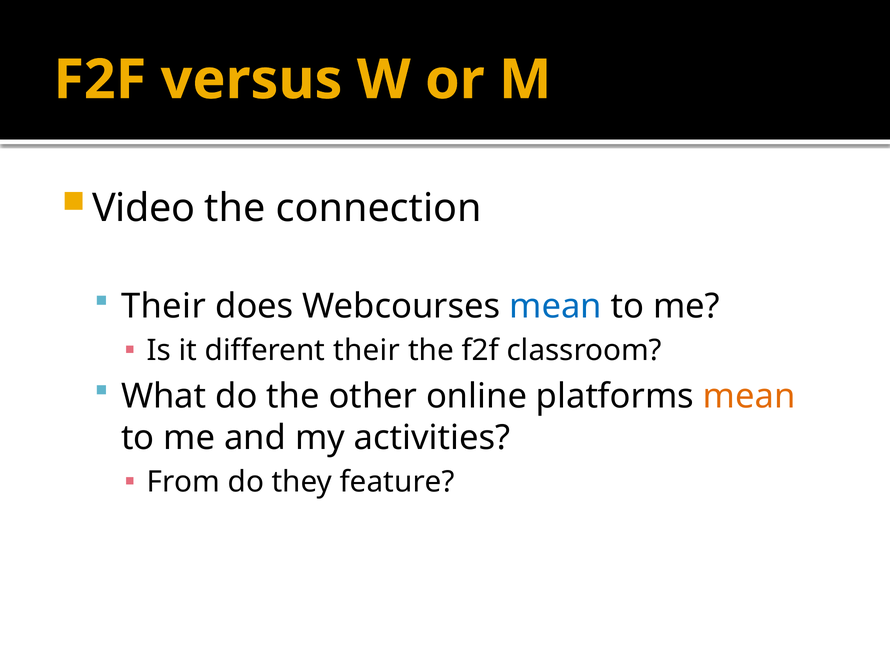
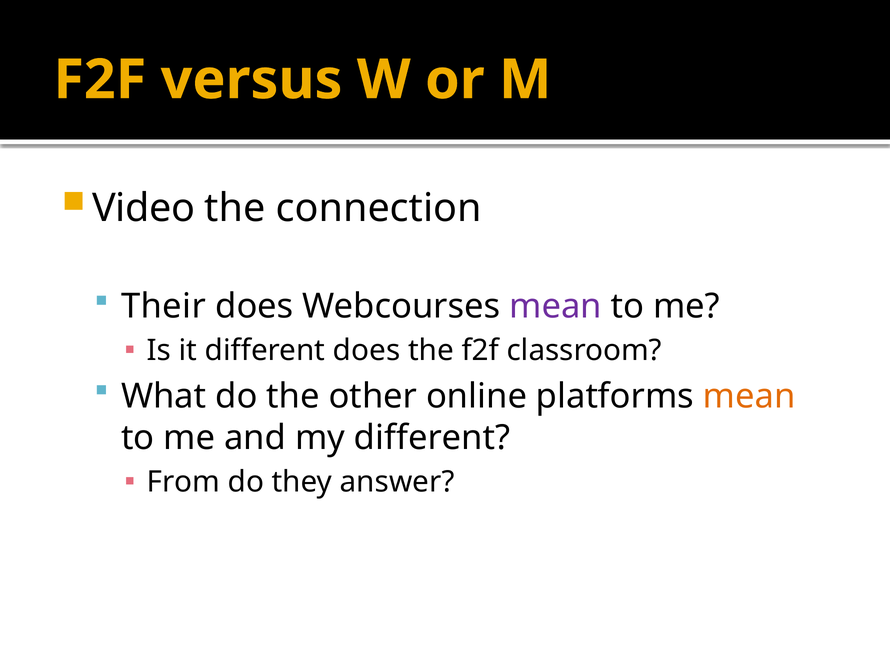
mean colour: blue -> purple (556, 307)
different their: their -> does (367, 351)
my activities: activities -> different (432, 438)
feature: feature -> answer (397, 483)
